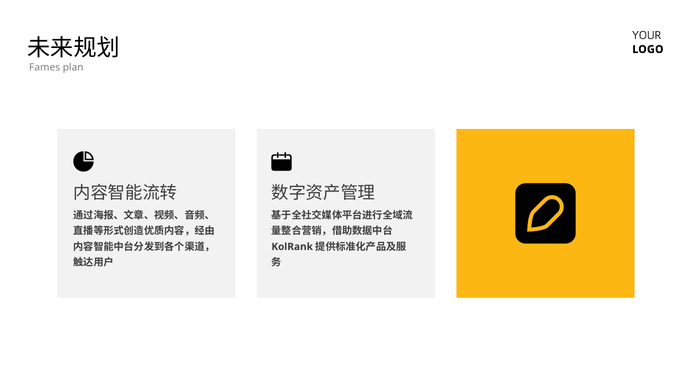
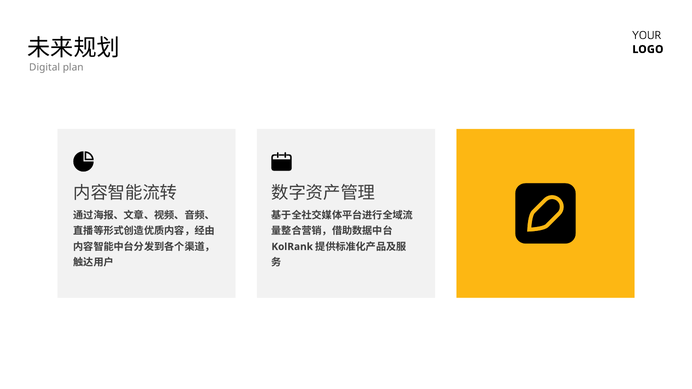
Fames: Fames -> Digital (45, 67)
